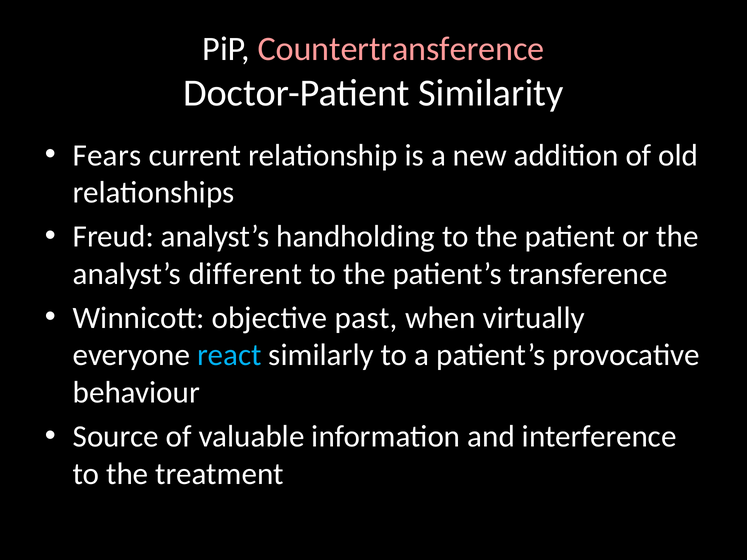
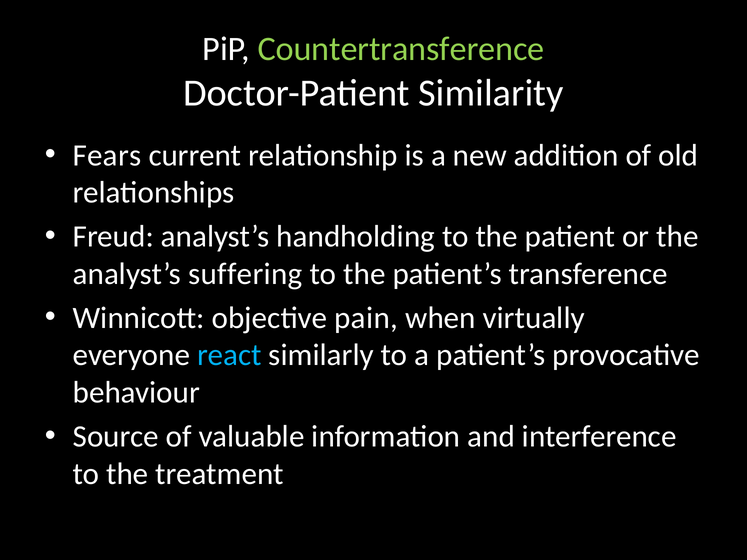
Countertransference colour: pink -> light green (401, 49)
different: different -> suffering (245, 274)
past: past -> pain (366, 318)
